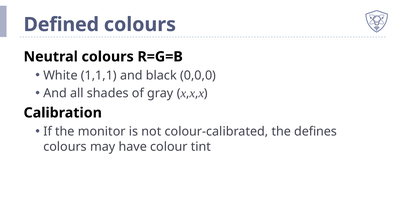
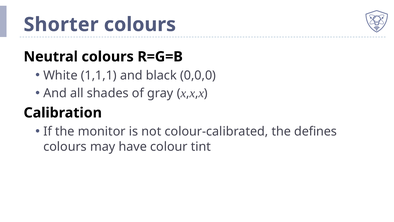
Defined: Defined -> Shorter (61, 25)
